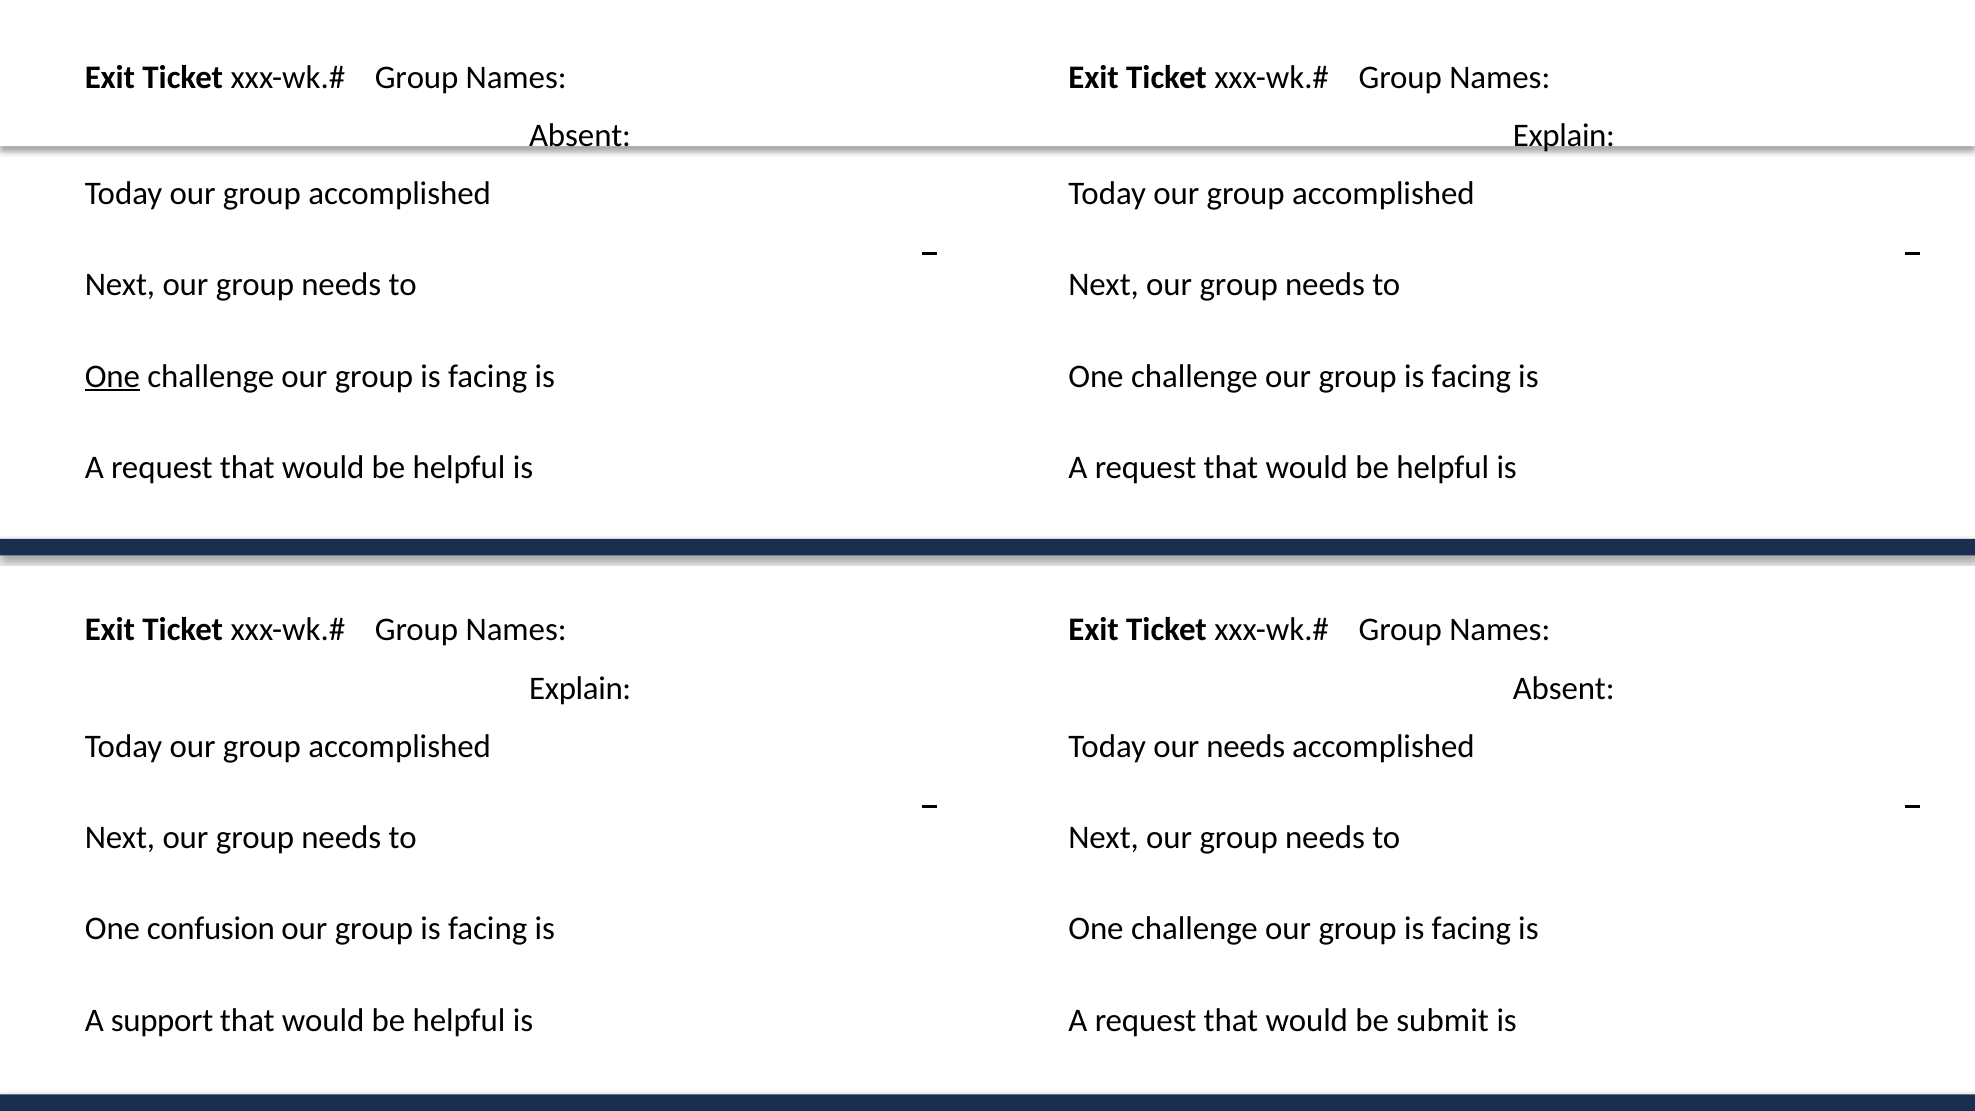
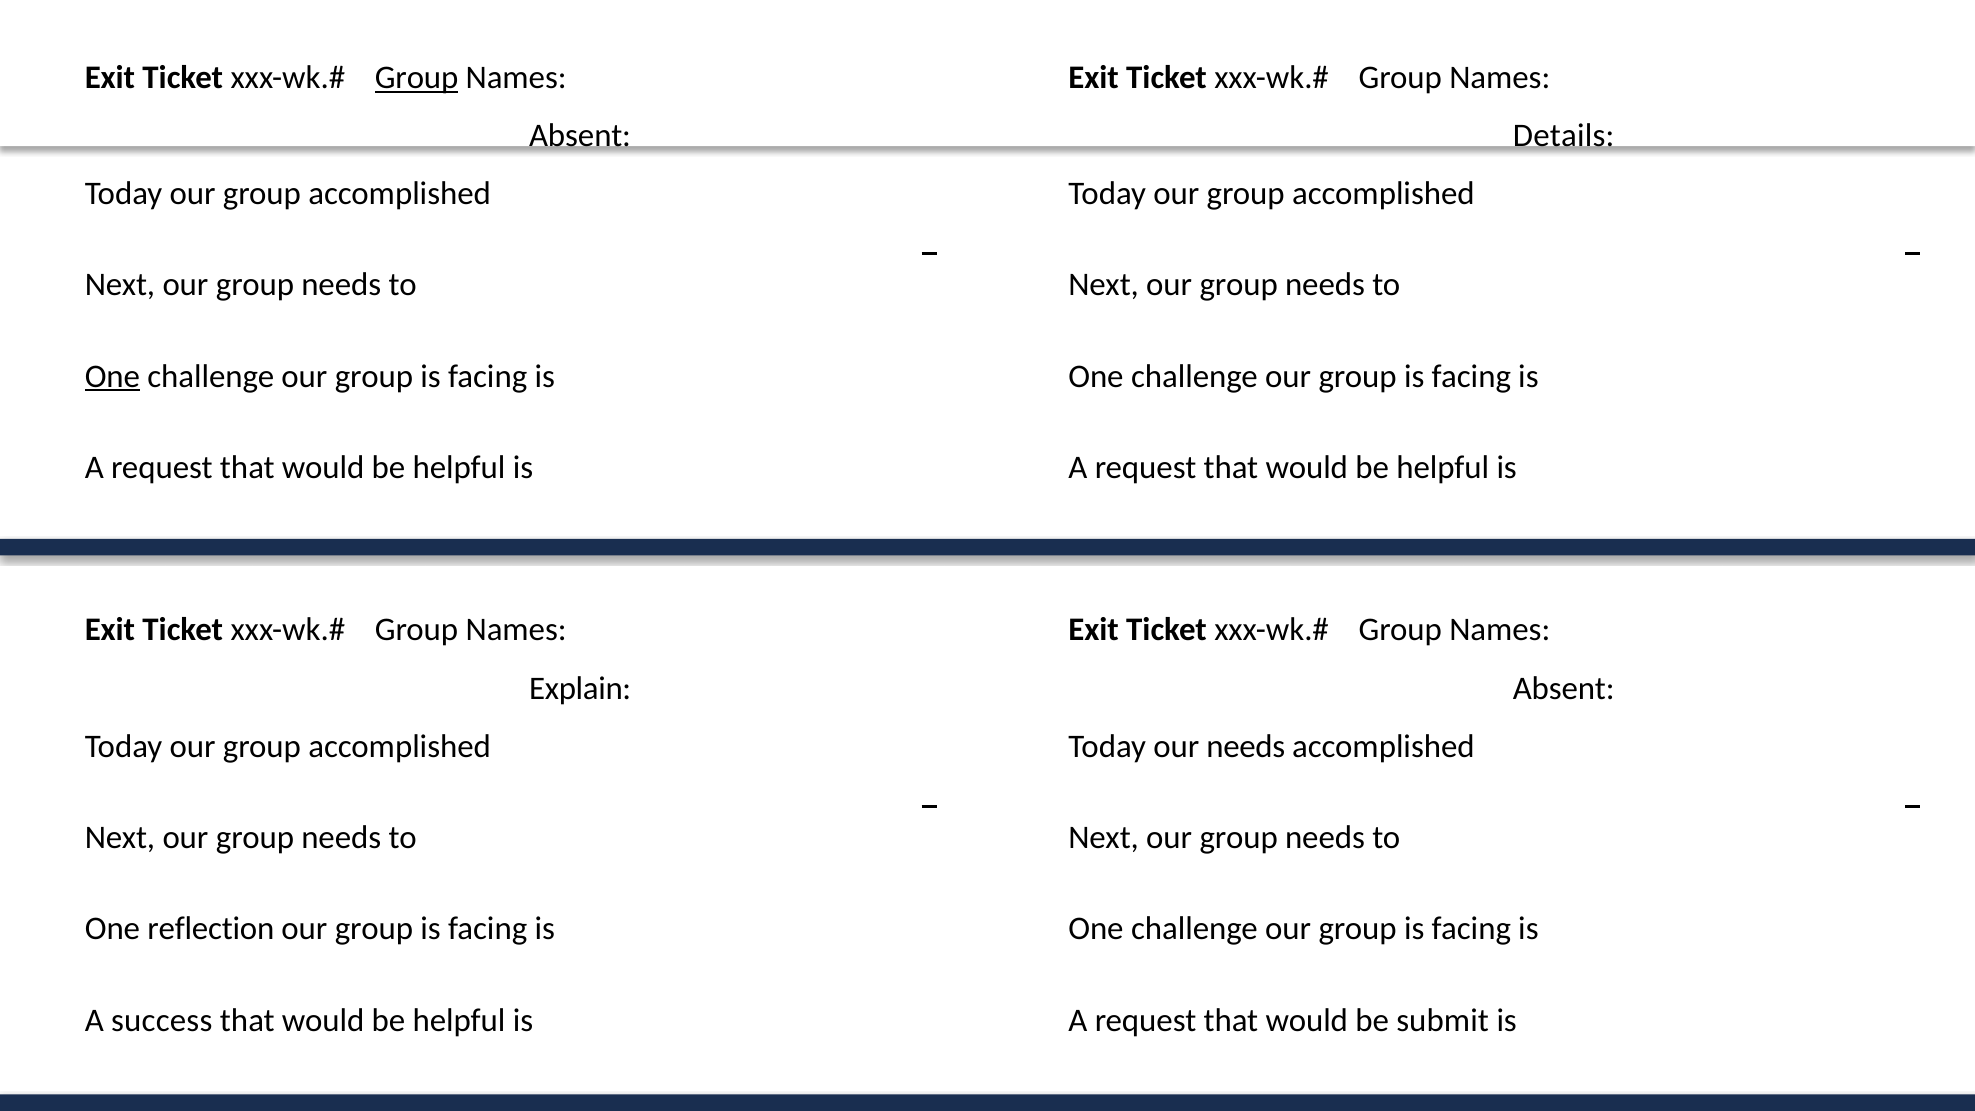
Group underline: none -> present (417, 77)
Explain: Explain -> Details (1564, 135)
confusion: confusion -> reflection (211, 929)
support: support -> success (162, 1020)
